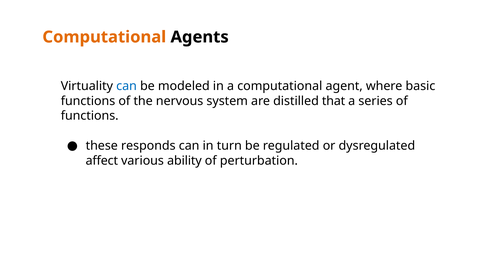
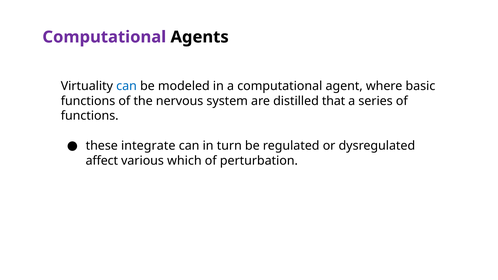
Computational colour: orange -> purple (104, 37)
responds: responds -> integrate (148, 146)
ability: ability -> which (184, 161)
